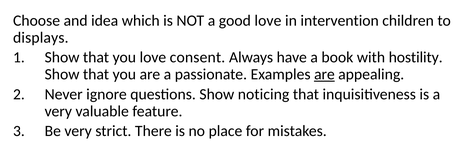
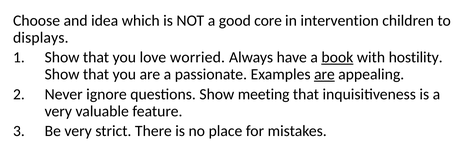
good love: love -> core (268, 21)
consent: consent -> worried (197, 57)
book underline: none -> present (337, 57)
noticing: noticing -> meeting (264, 94)
